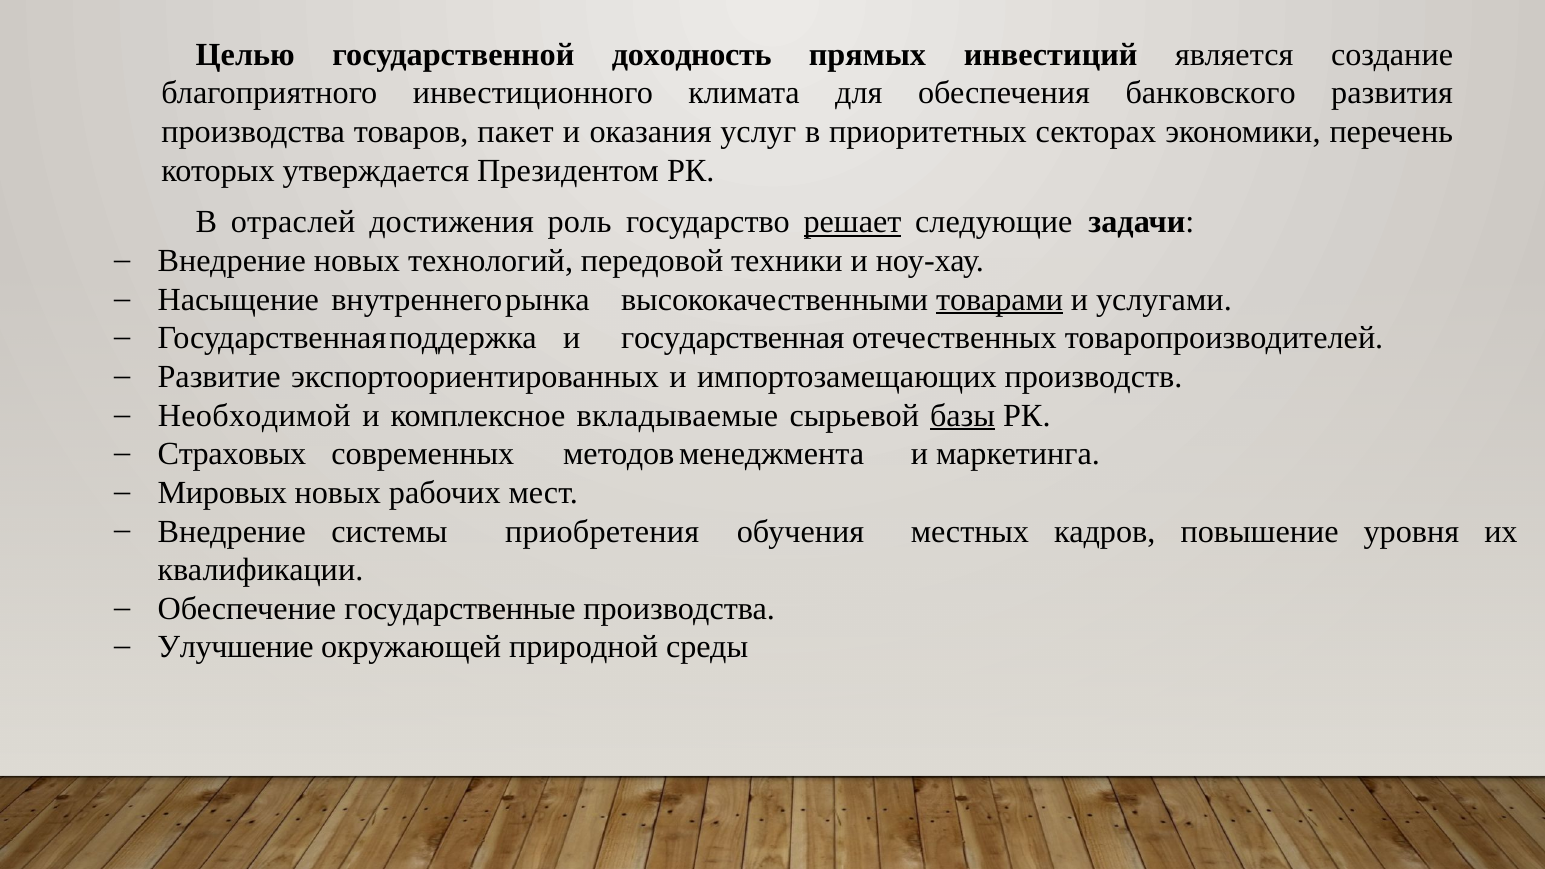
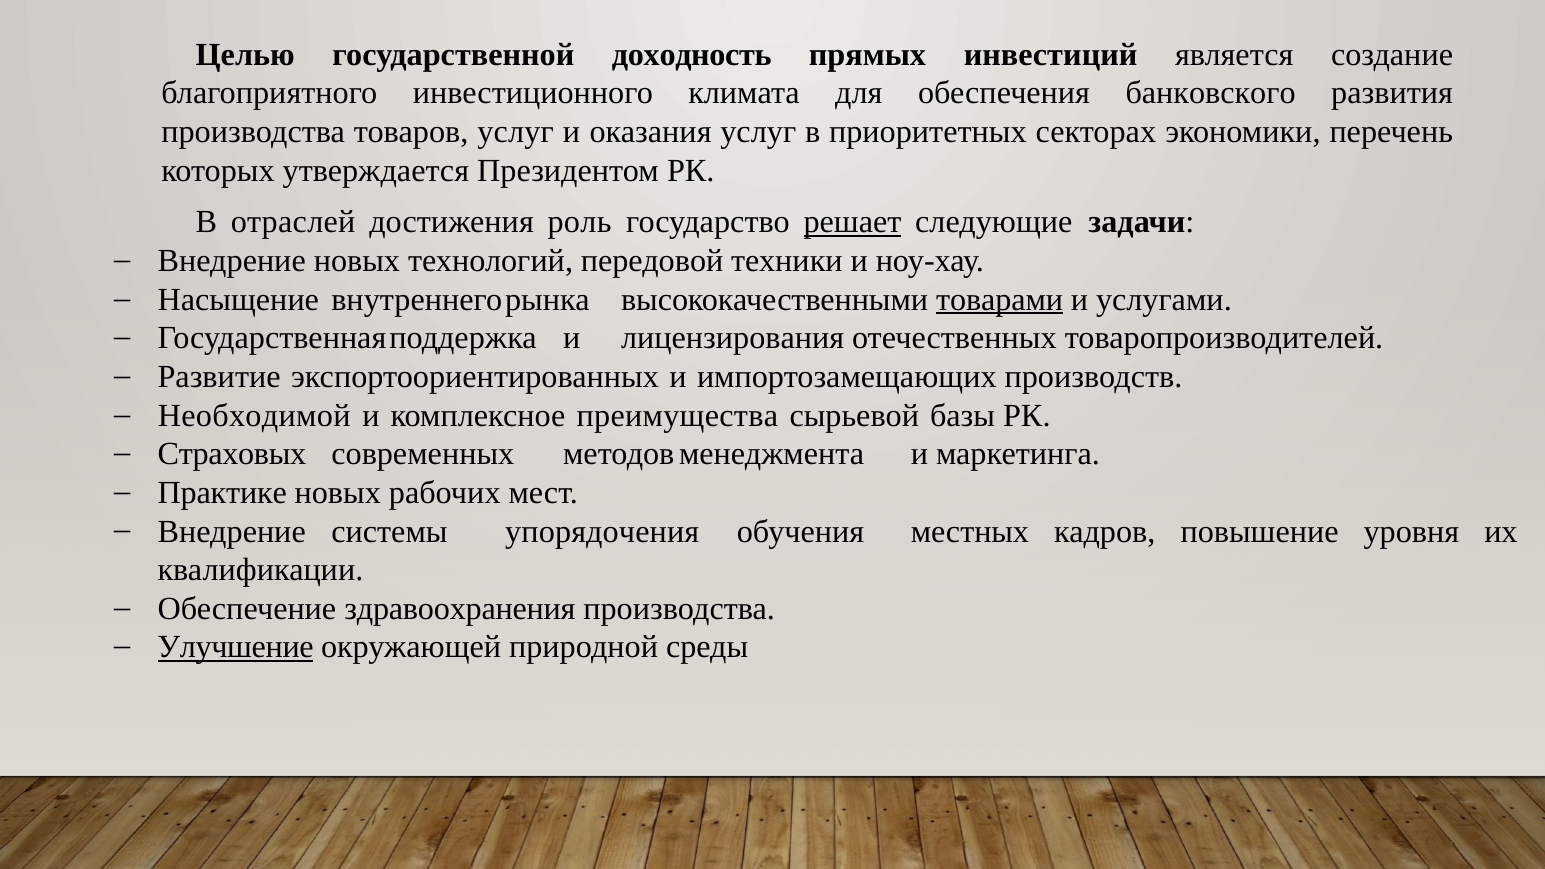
товаров пакет: пакет -> услуг (516, 132)
государственная: государственная -> лицензирования (733, 338)
вкладываемые: вкладываемые -> преимущества (677, 416)
базы underline: present -> none (963, 416)
Мировых: Мировых -> Практике (222, 493)
приобретения: приобретения -> упорядочения (602, 531)
государственные: государственные -> здравоохранения (460, 609)
Улучшение underline: none -> present (235, 647)
